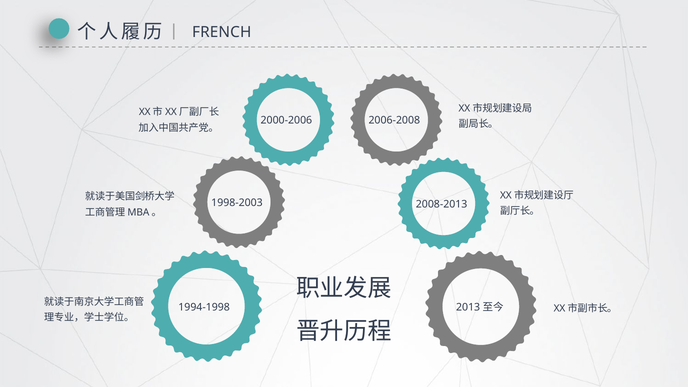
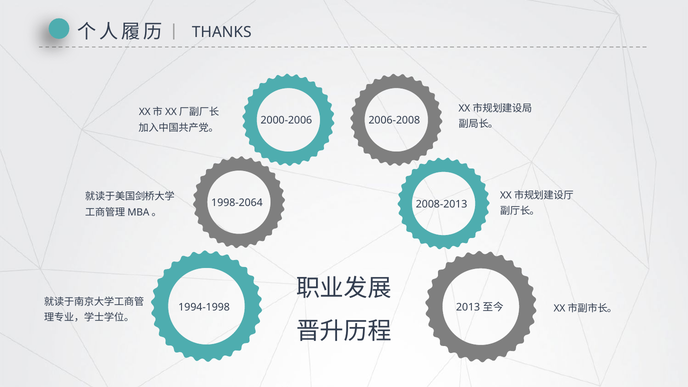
FRENCH: FRENCH -> THANKS (222, 32)
1998-2003: 1998-2003 -> 1998-2064 (237, 203)
